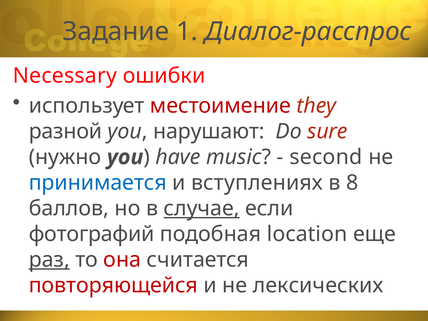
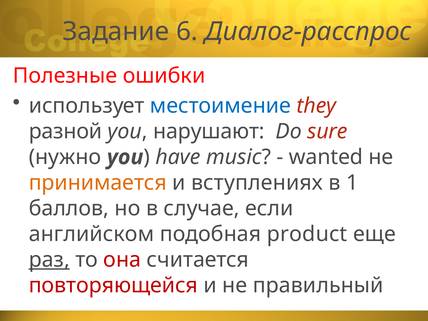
1: 1 -> 6 (187, 31)
Necessary: Necessary -> Полезные (65, 76)
местоимение colour: red -> blue (220, 106)
second: second -> wanted (326, 157)
принимается colour: blue -> orange (98, 183)
8: 8 -> 1 (352, 183)
случае underline: present -> none (202, 209)
фотографий: фотографий -> английском (91, 234)
location: location -> product (307, 234)
лексических: лексических -> правильный (318, 286)
